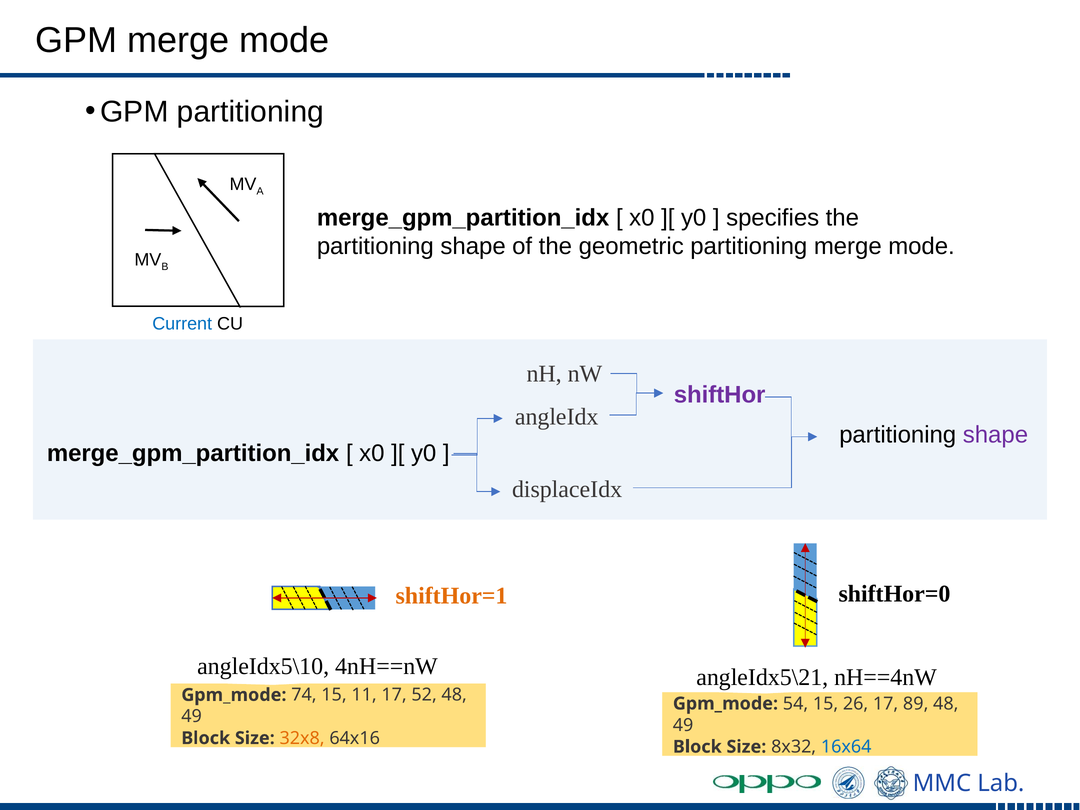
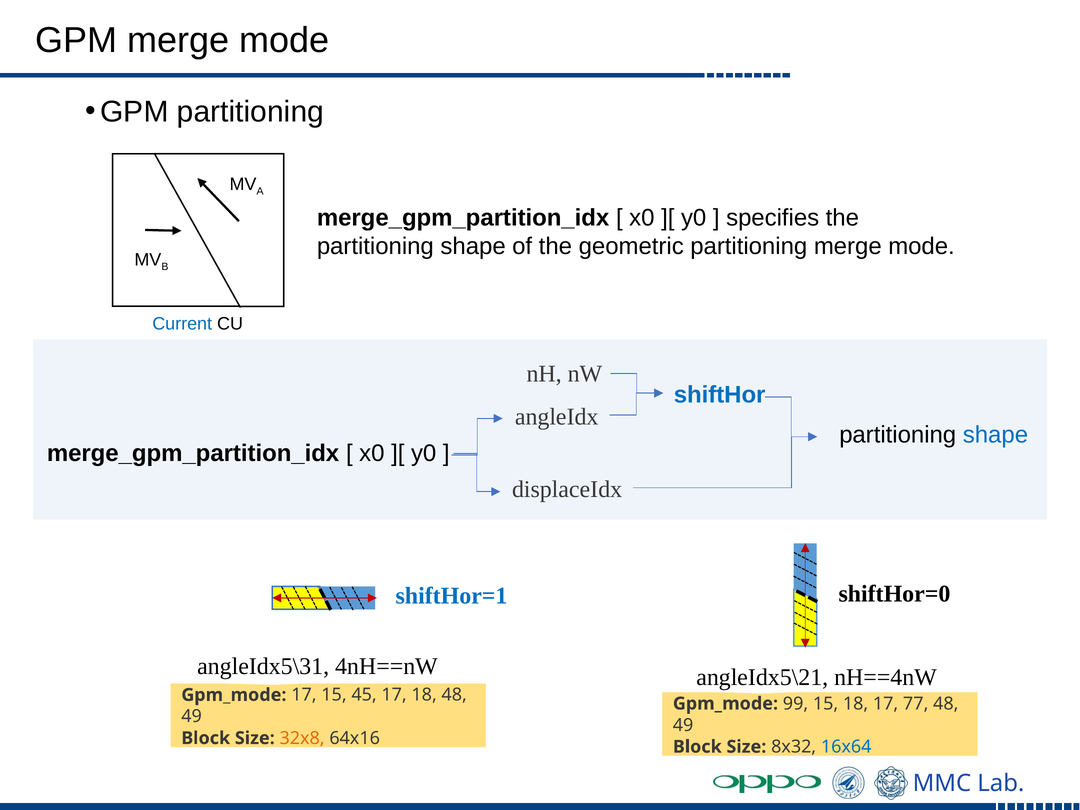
shiftHor colour: purple -> blue (720, 395)
shape colour: purple -> blue (995, 435)
shiftHor=1 colour: orange -> blue (452, 596)
angleIdx5\10: angleIdx5\10 -> angleIdx5\31 (263, 666)
Gpm_mode 74: 74 -> 17 (304, 695)
11: 11 -> 45 (364, 695)
17 52: 52 -> 18 (424, 695)
54: 54 -> 99 (796, 704)
15 26: 26 -> 18 (856, 704)
89: 89 -> 77 (916, 704)
